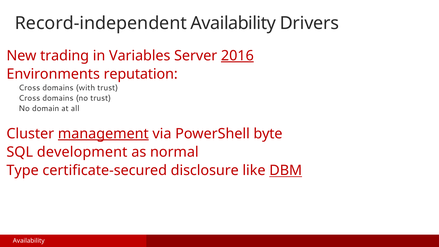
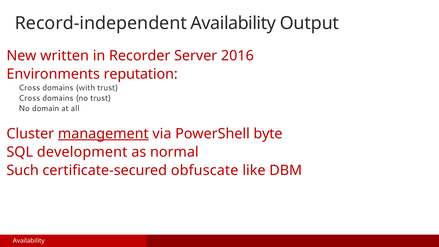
Drivers: Drivers -> Output (309, 23)
trading: trading -> written (65, 56)
Variables: Variables -> Recorder (140, 56)
2016 underline: present -> none (237, 56)
Type: Type -> Such (23, 170)
disclosure: disclosure -> obfuscate (205, 170)
DBM underline: present -> none (286, 170)
